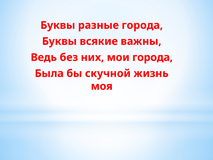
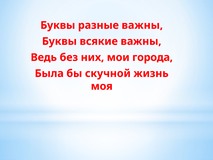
разные города: города -> важны (142, 25)
